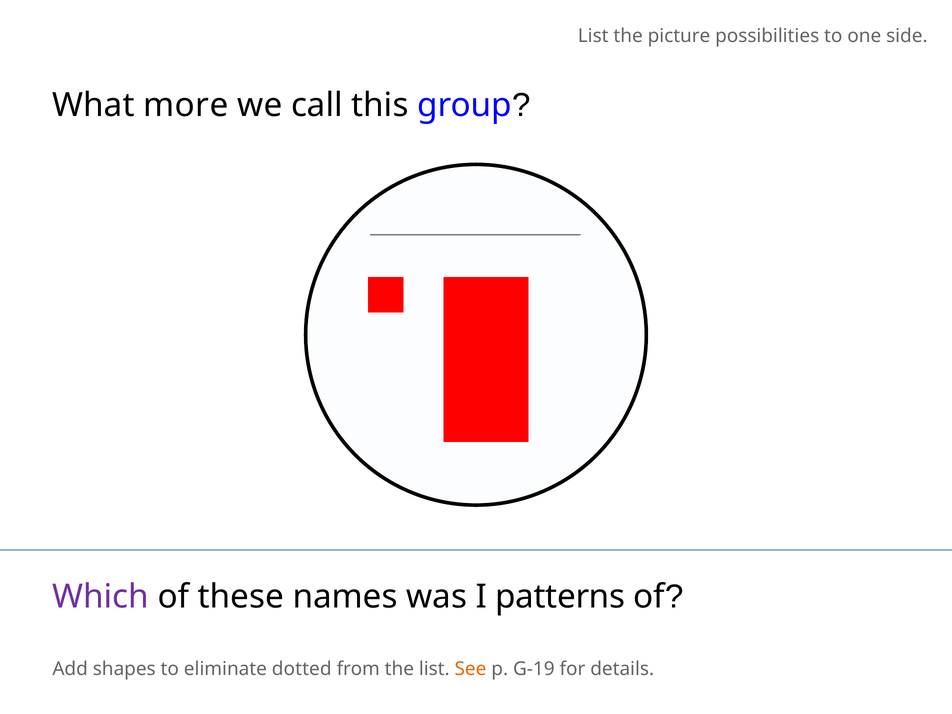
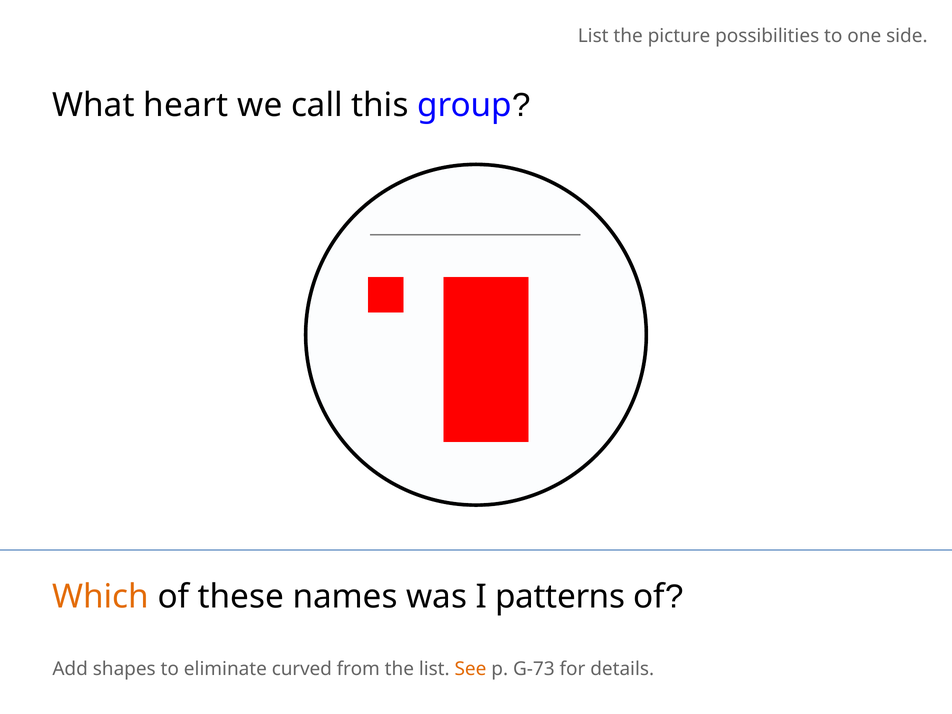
more: more -> heart (186, 105)
Which colour: purple -> orange (101, 597)
dotted: dotted -> curved (302, 669)
G-19: G-19 -> G-73 (534, 669)
